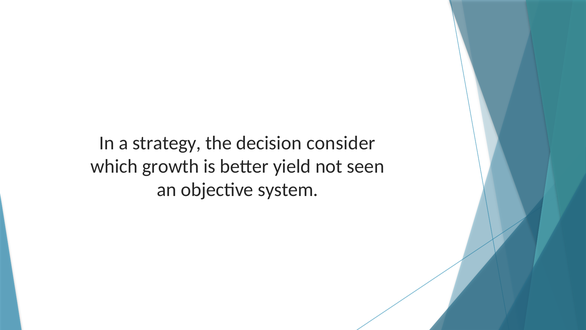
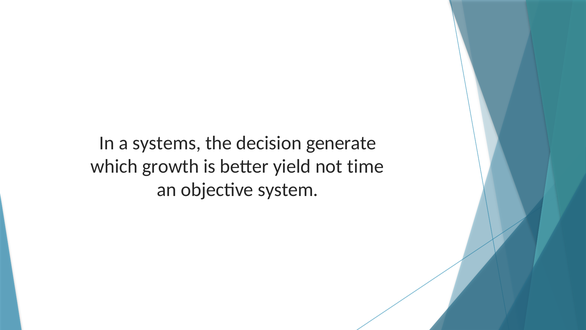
strategy: strategy -> systems (167, 143)
consider: consider -> generate (341, 143)
seen: seen -> time (365, 166)
